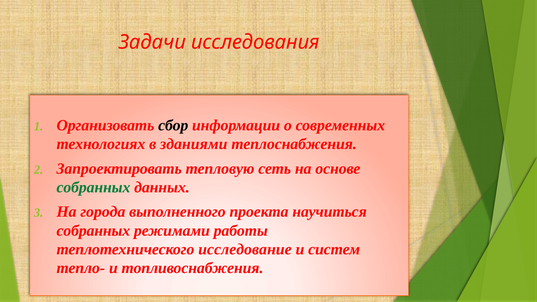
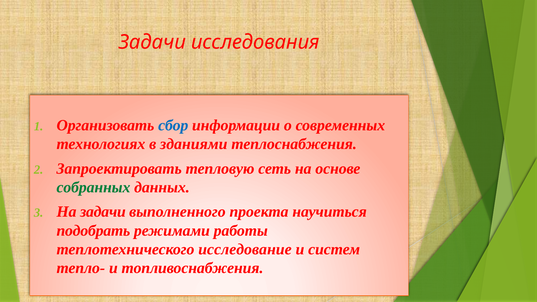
сбор colour: black -> blue (173, 125)
На города: города -> задачи (103, 212)
собранных: собранных -> подобрать (93, 231)
